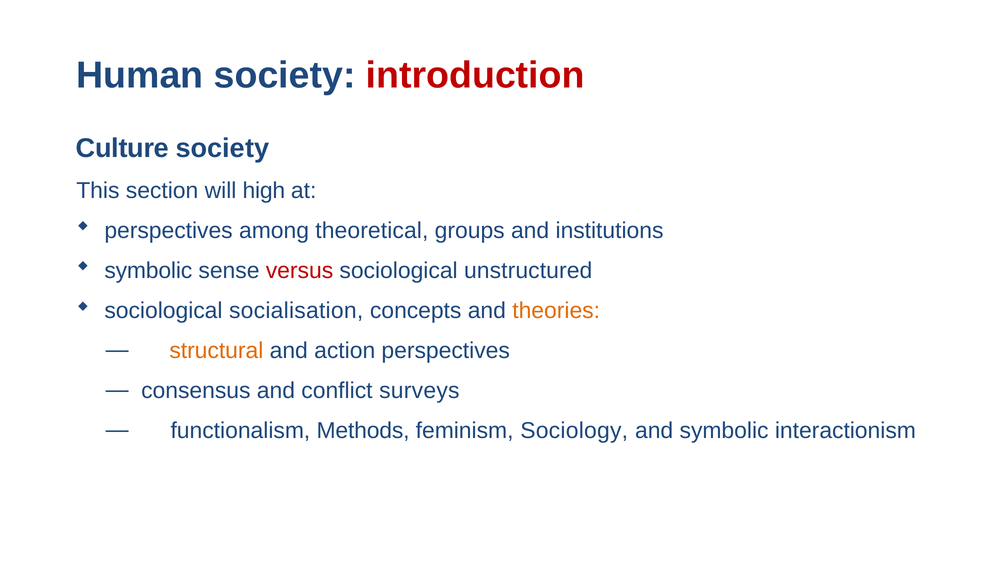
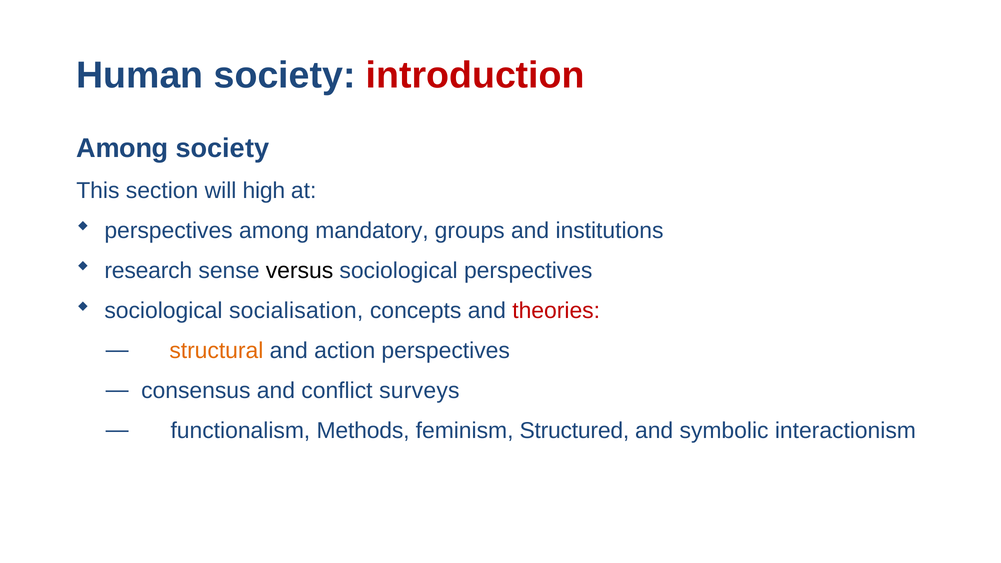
Culture: Culture -> Among (122, 148)
theoretical: theoretical -> mandatory (372, 231)
symbolic: symbolic -> research (148, 271)
versus colour: red -> black (300, 271)
sociological unstructured: unstructured -> perspectives (528, 271)
theories colour: orange -> red (556, 311)
Sociology: Sociology -> Structured (574, 431)
